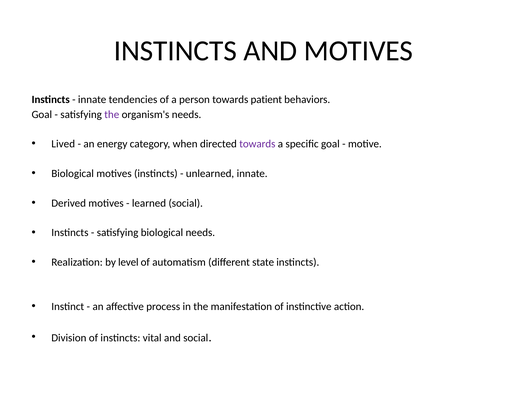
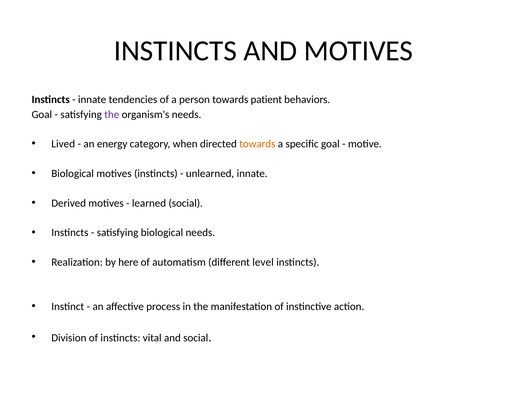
towards colour: purple -> orange (257, 144)
level: level -> here (128, 262)
state: state -> level (263, 262)
